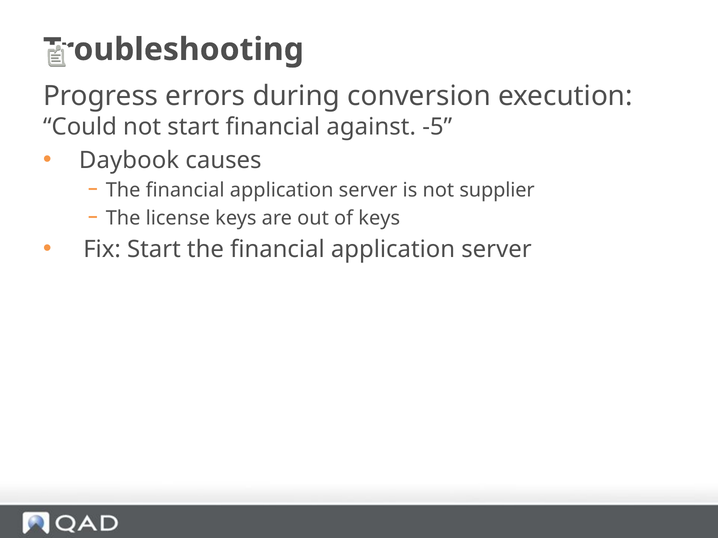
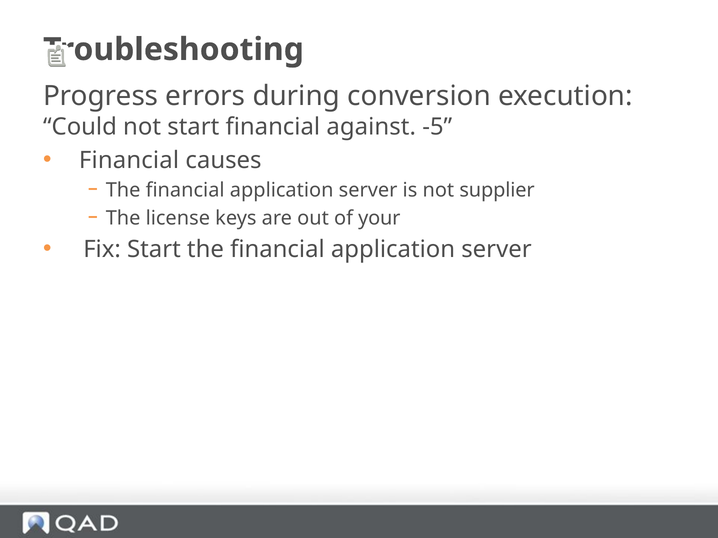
Daybook: Daybook -> Financial (129, 160)
of keys: keys -> your (379, 218)
